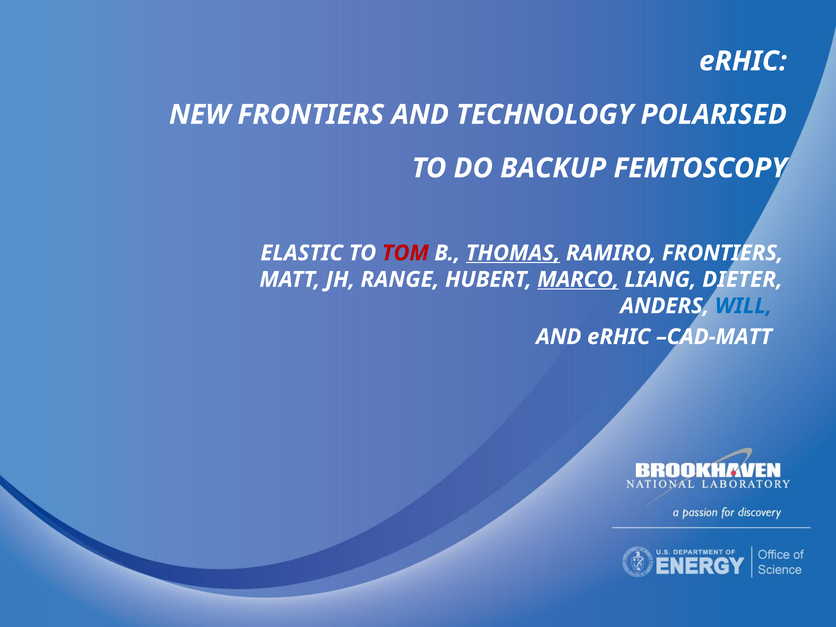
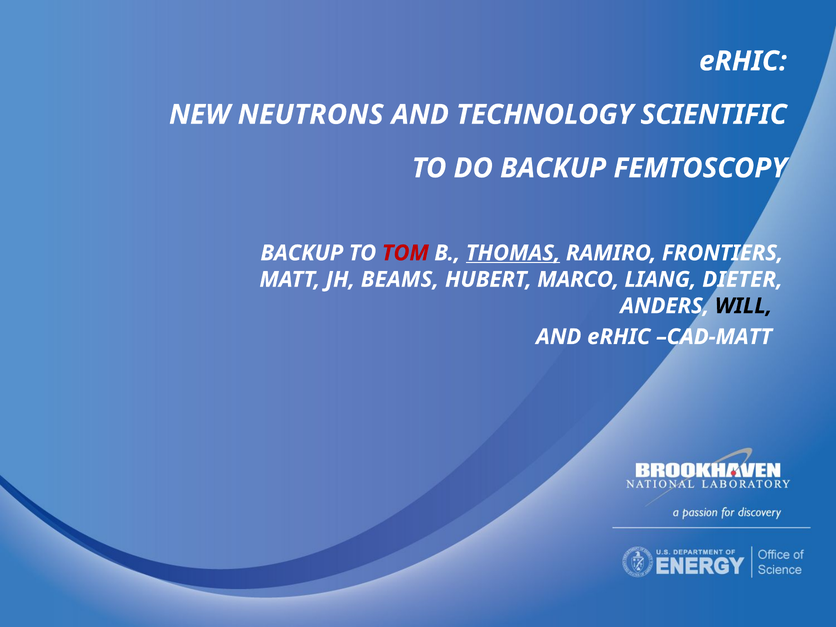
NEW FRONTIERS: FRONTIERS -> NEUTRONS (311, 115)
POLARISED: POLARISED -> SCIENTIFIC (714, 115)
ELASTIC: ELASTIC -> BACKUP (302, 253)
RANGE: RANGE -> BEAMS (400, 279)
MARCO underline: present -> none (578, 279)
WILL colour: blue -> black (743, 306)
